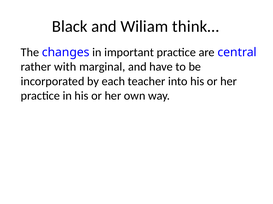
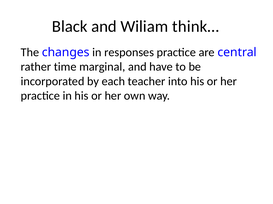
important: important -> responses (129, 52)
with: with -> time (65, 67)
